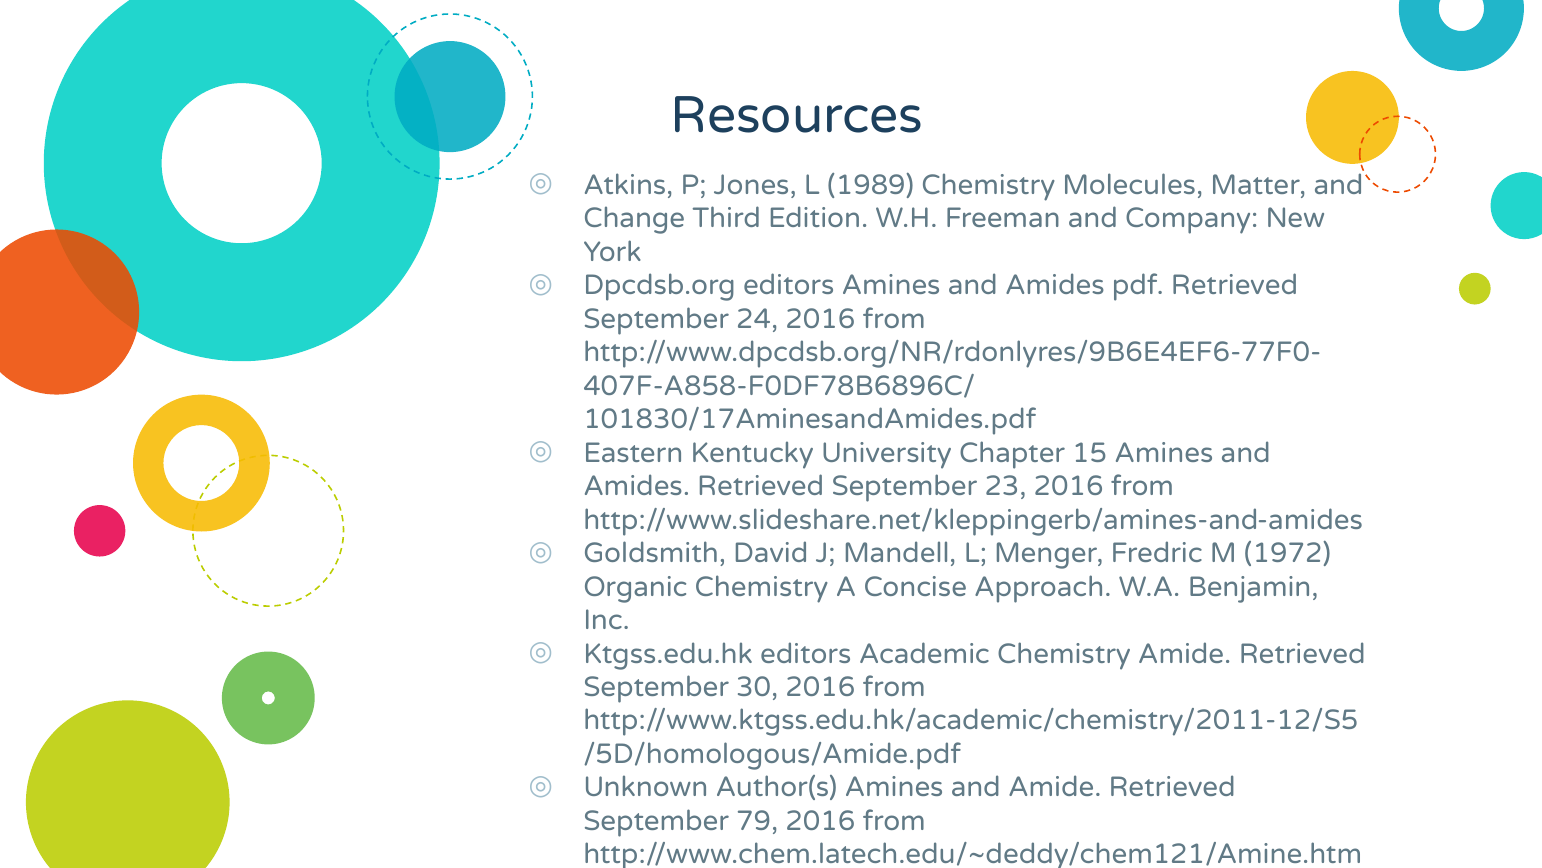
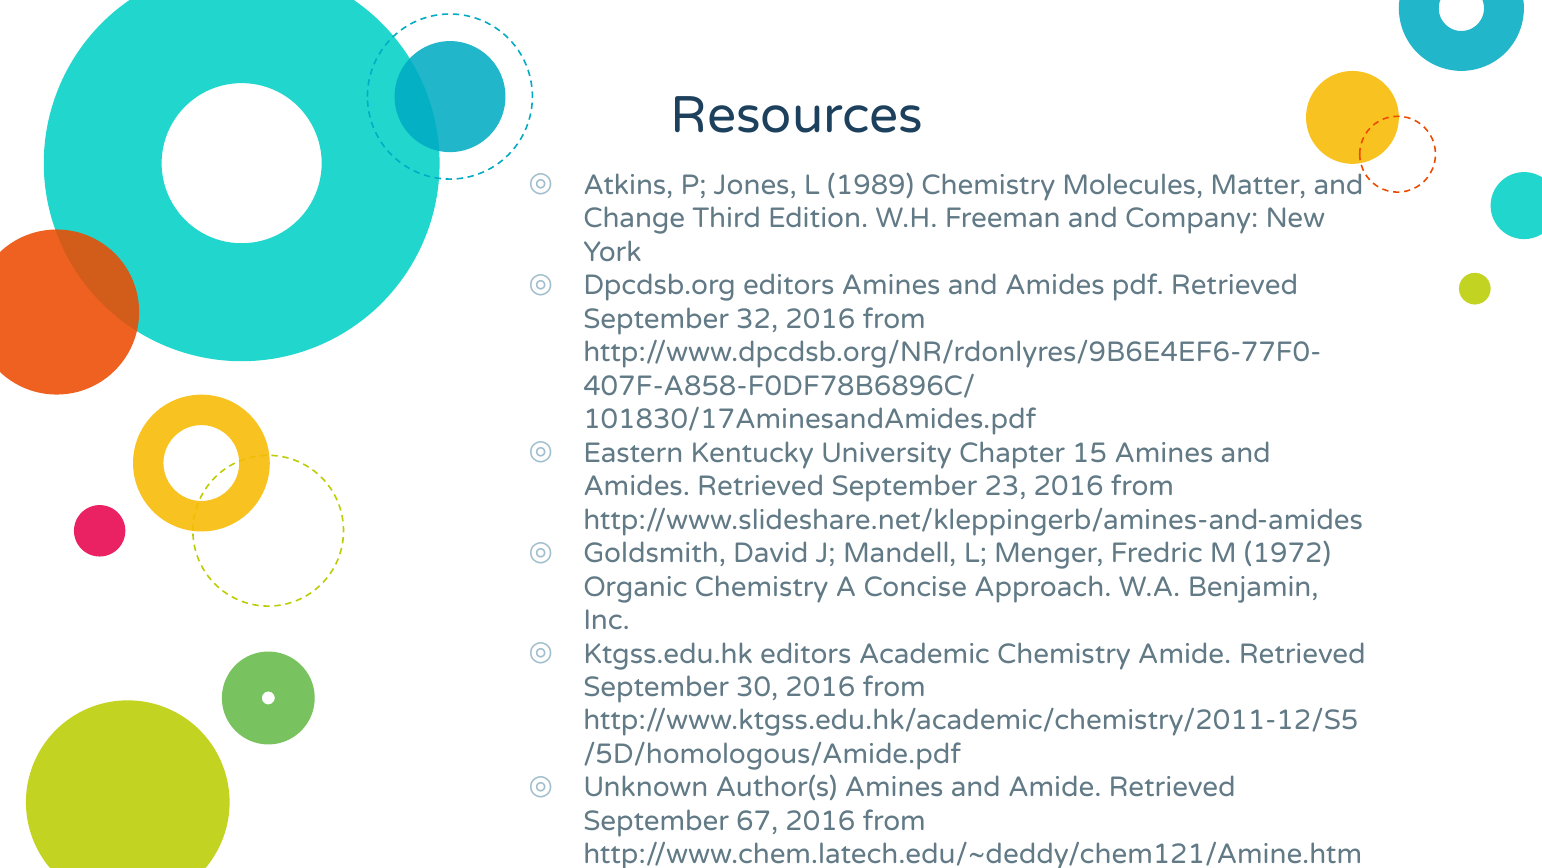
24: 24 -> 32 (757, 319)
79: 79 -> 67 (757, 821)
